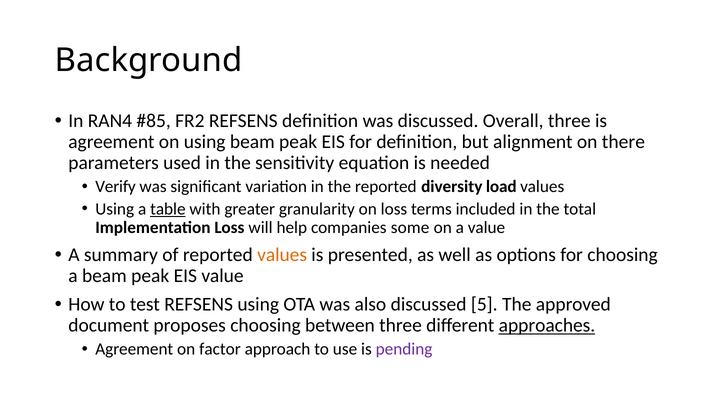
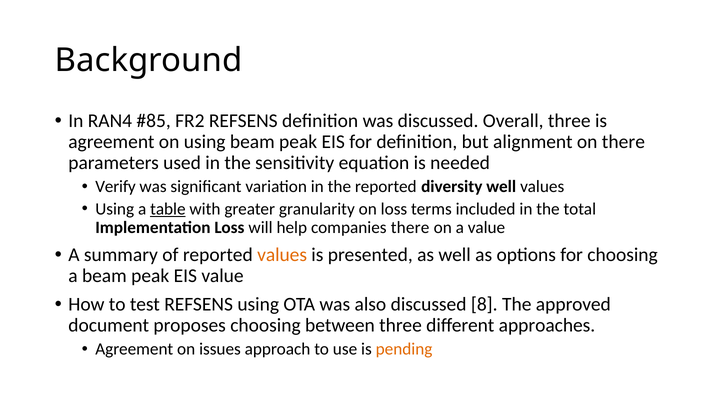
diversity load: load -> well (501, 186)
companies some: some -> there (410, 227)
5: 5 -> 8 (484, 304)
approaches underline: present -> none (547, 325)
factor: factor -> issues (220, 349)
pending colour: purple -> orange (404, 349)
